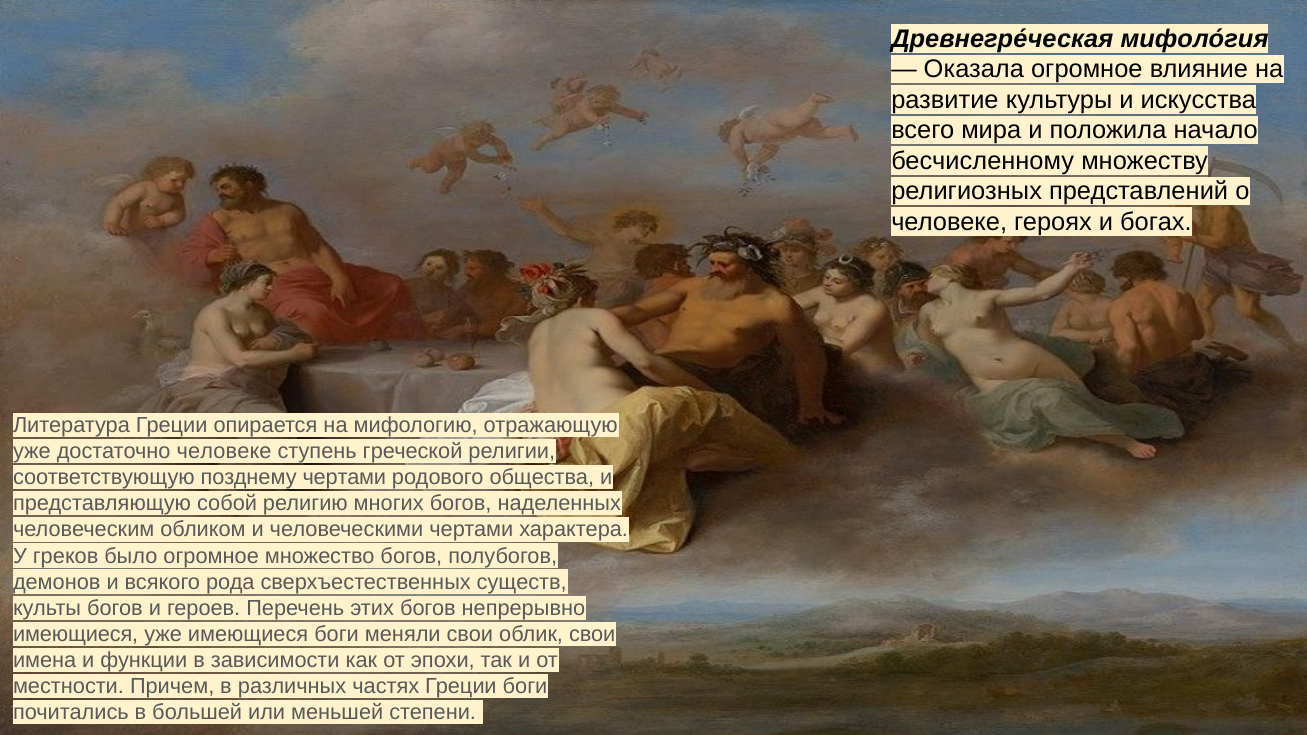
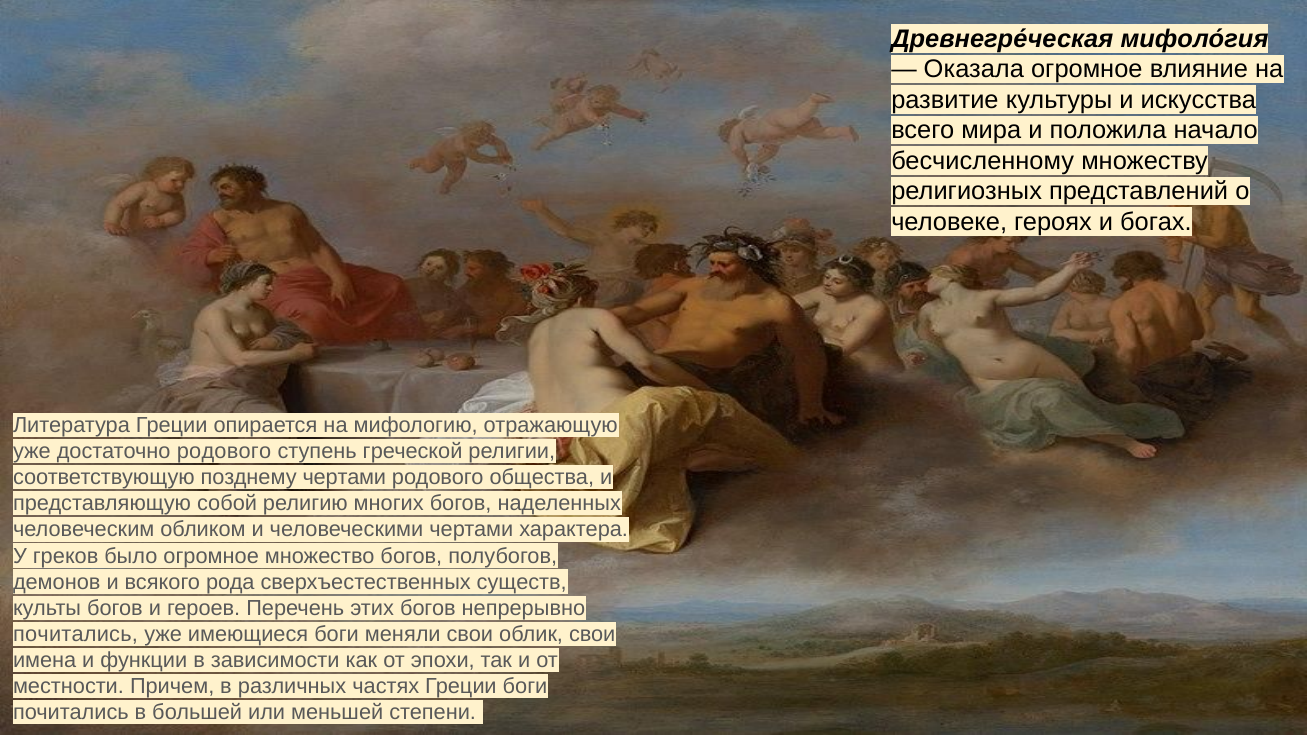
достаточно человеке: человеке -> родового (224, 452)
имеющиеся: имеющиеся -> почитались (75, 634)
